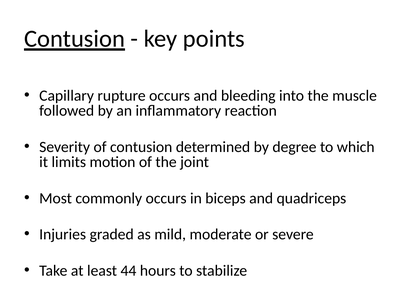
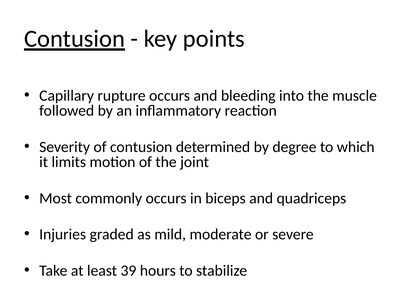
44: 44 -> 39 (128, 271)
